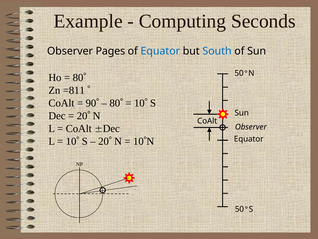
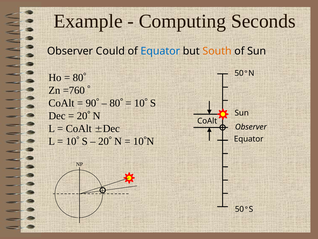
Pages: Pages -> Could (110, 51)
South colour: blue -> orange (217, 51)
=811: =811 -> =760 (74, 90)
